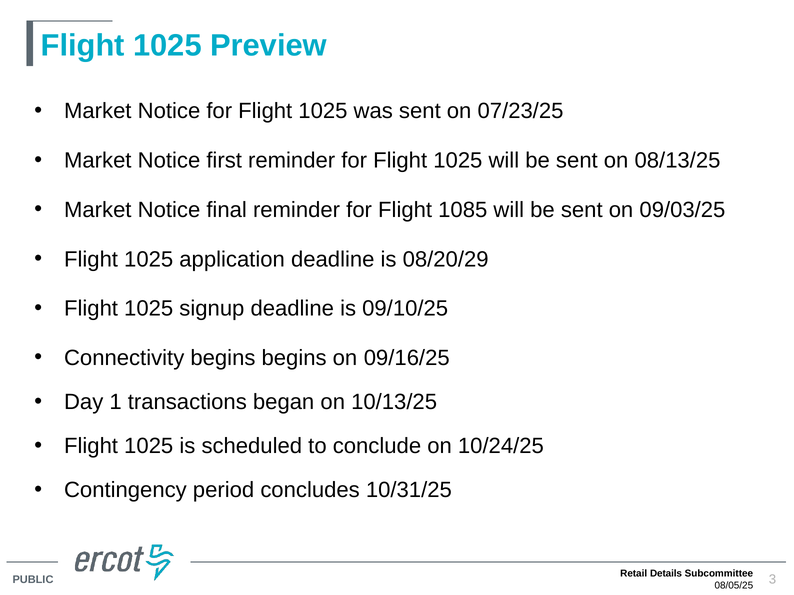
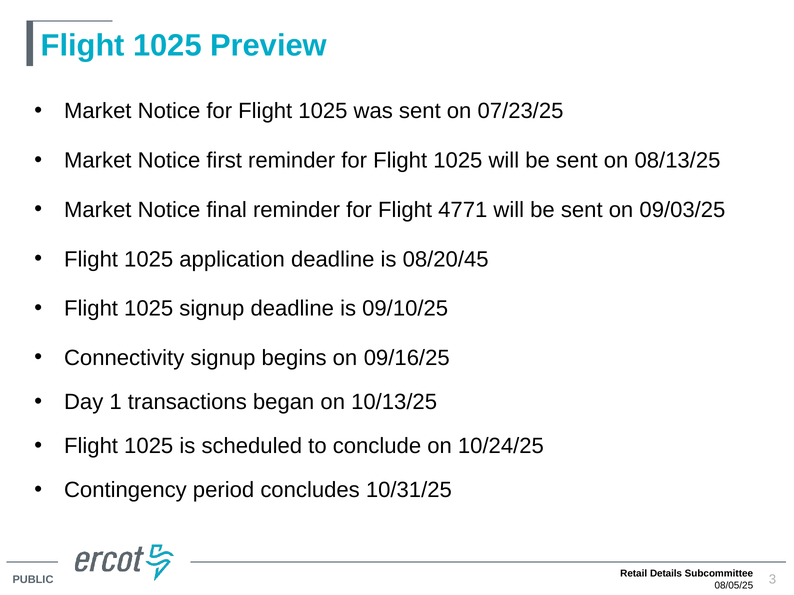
1085: 1085 -> 4771 (463, 210)
08/20/29: 08/20/29 -> 08/20/45 (446, 259)
Connectivity begins: begins -> signup (223, 358)
